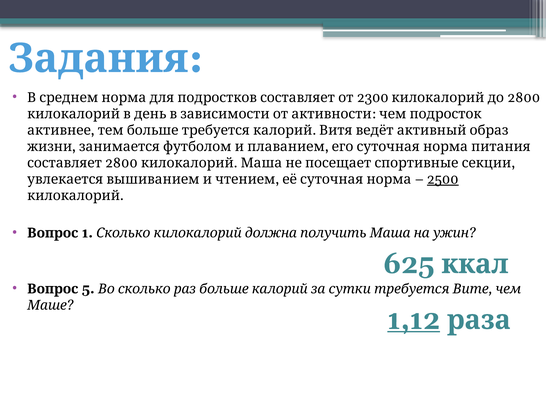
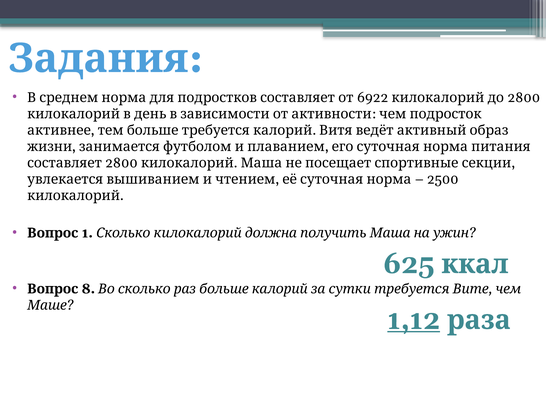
2300: 2300 -> 6922 (373, 98)
2500 underline: present -> none (443, 180)
5: 5 -> 8 (88, 289)
